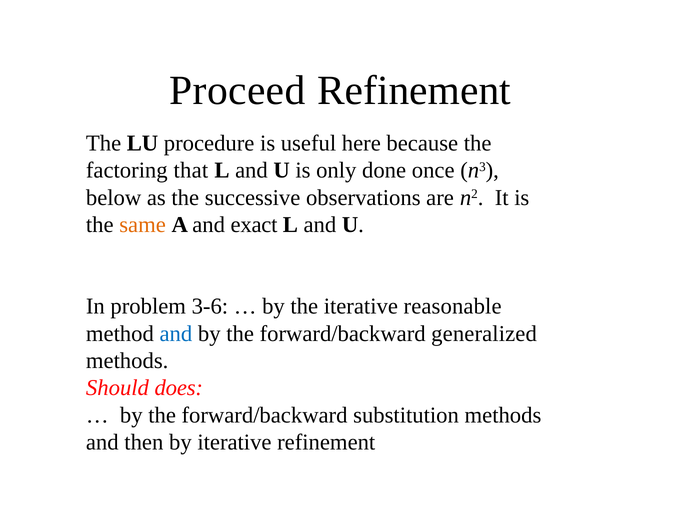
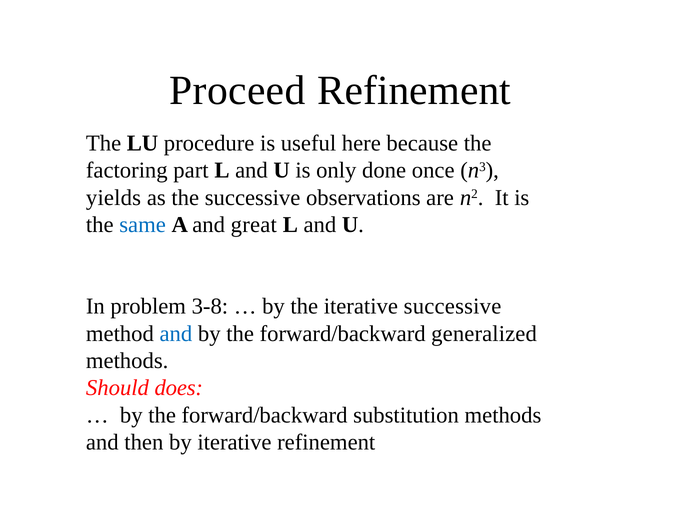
that: that -> part (191, 170)
below: below -> yields (114, 198)
same colour: orange -> blue (143, 225)
exact: exact -> great (254, 225)
3-6: 3-6 -> 3-8 (210, 306)
iterative reasonable: reasonable -> successive (453, 306)
